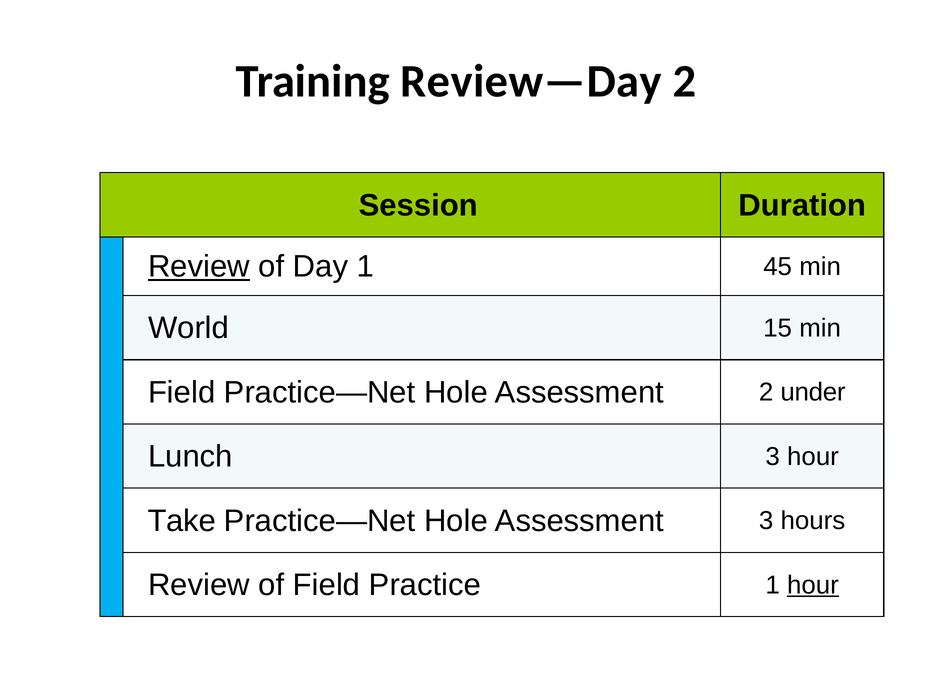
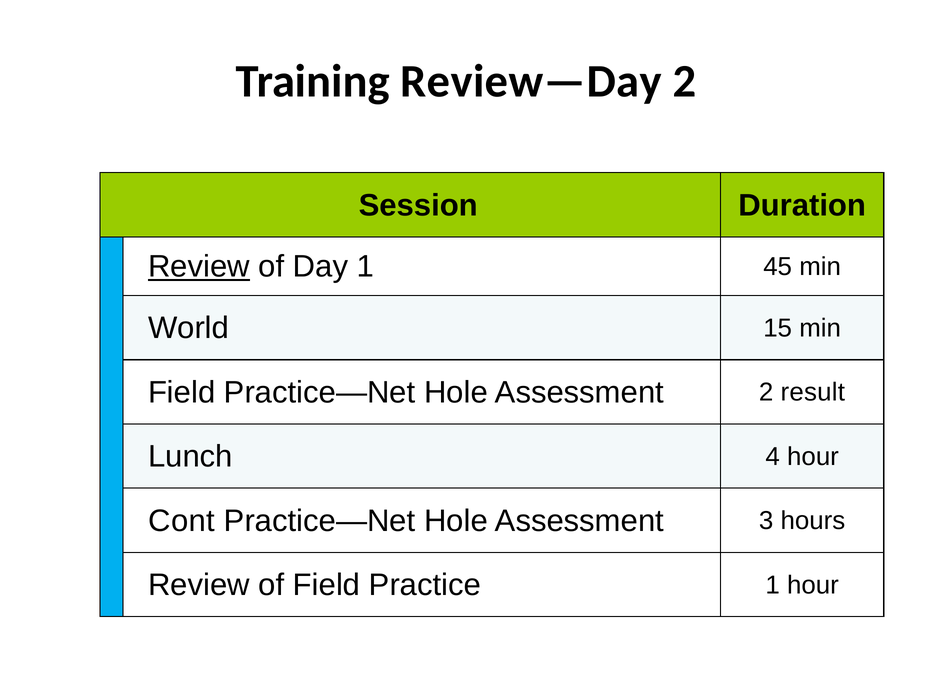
under: under -> result (813, 392)
Lunch 3: 3 -> 4 (773, 457)
Take: Take -> Cont (182, 521)
hour underline: present -> none (813, 585)
